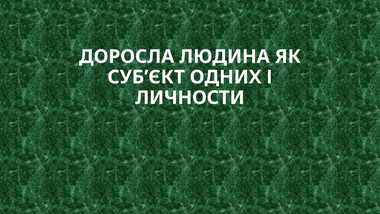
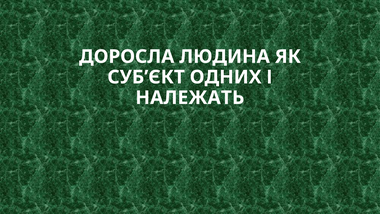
ЛИЧНОСТИ: ЛИЧНОСТИ -> НАЛЕЖАТЬ (190, 98)
